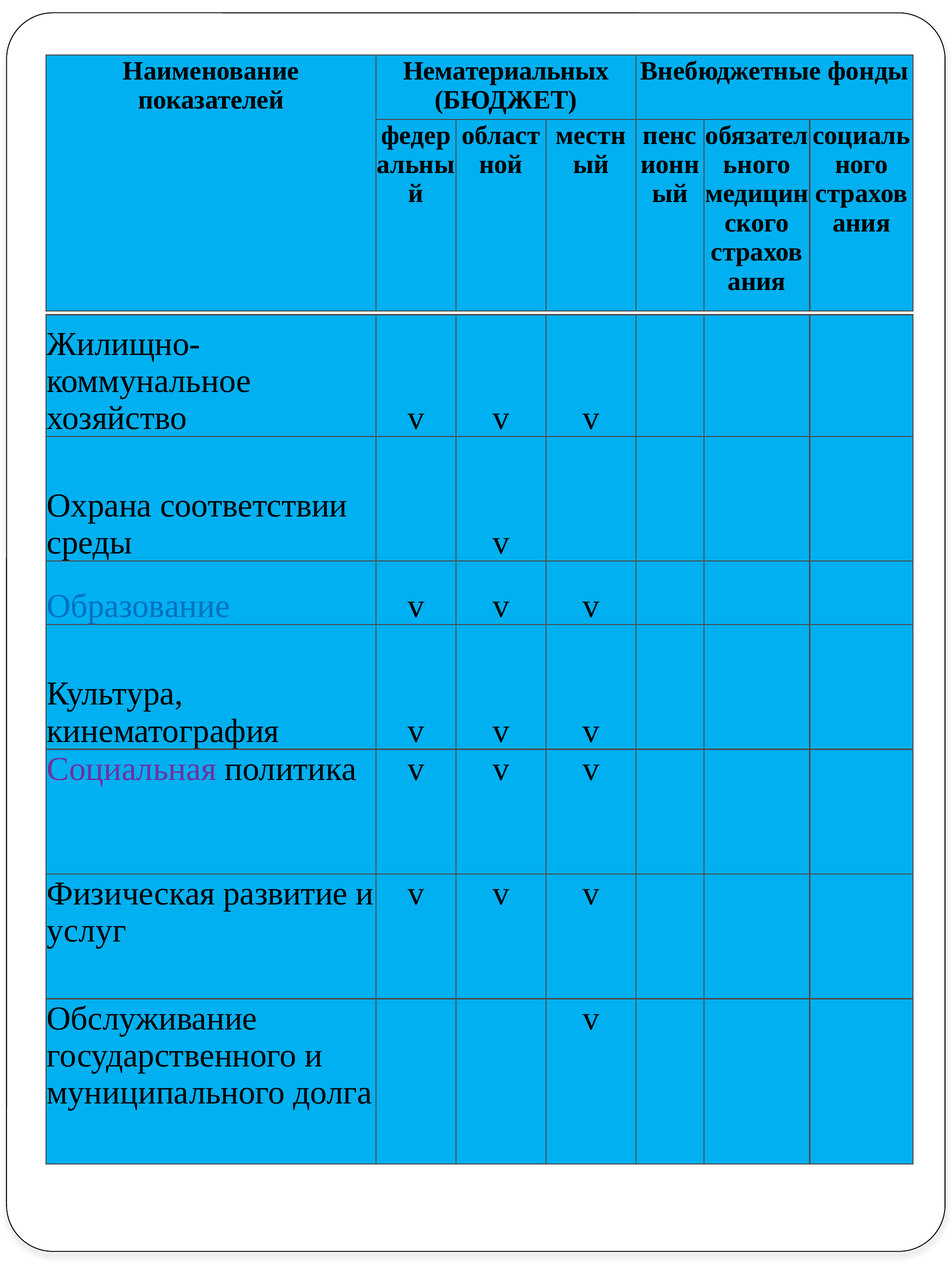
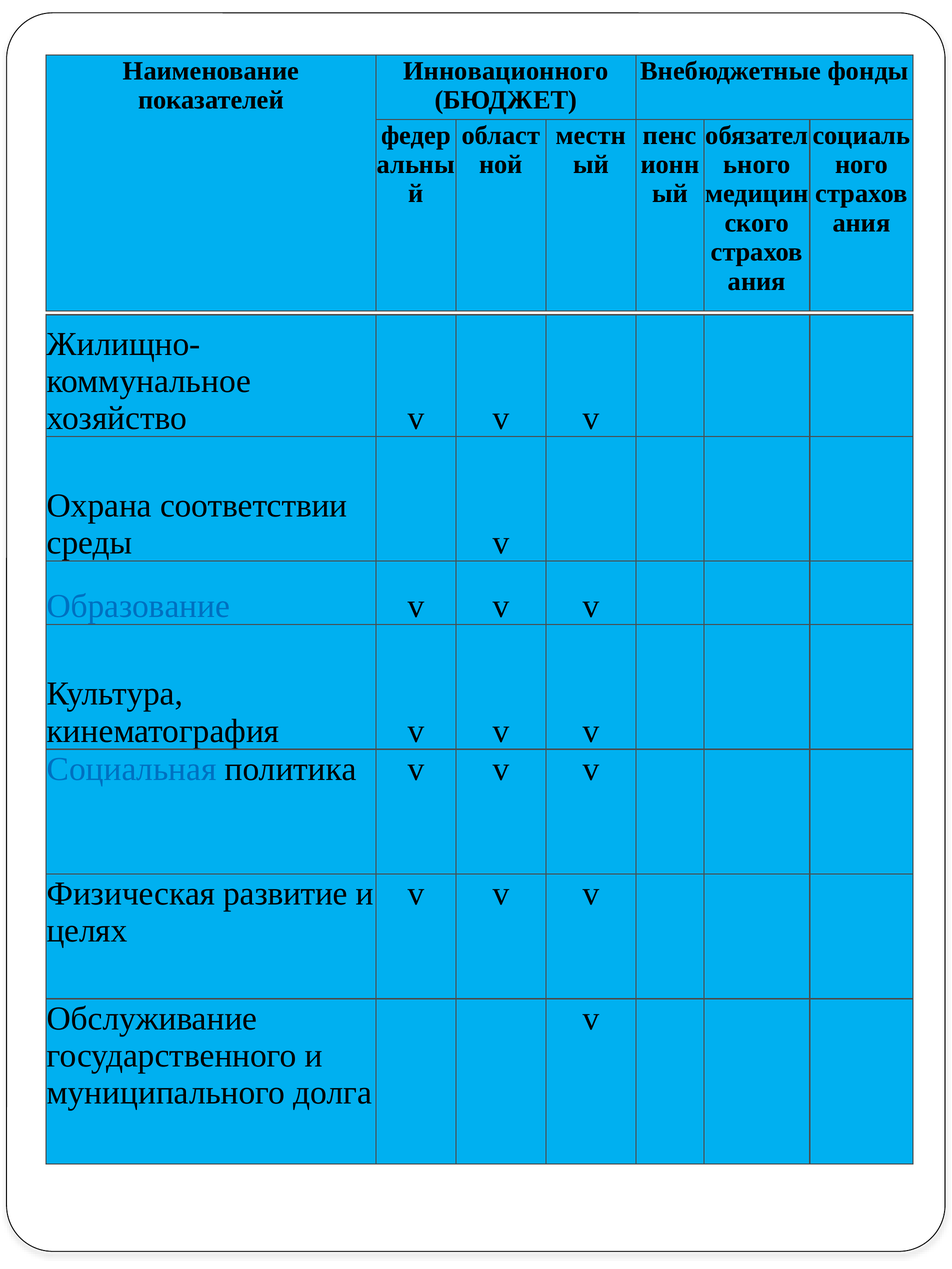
Нематериальных: Нематериальных -> Инновационного (506, 71)
Социальная colour: purple -> blue (132, 769)
услуг: услуг -> целях (87, 931)
